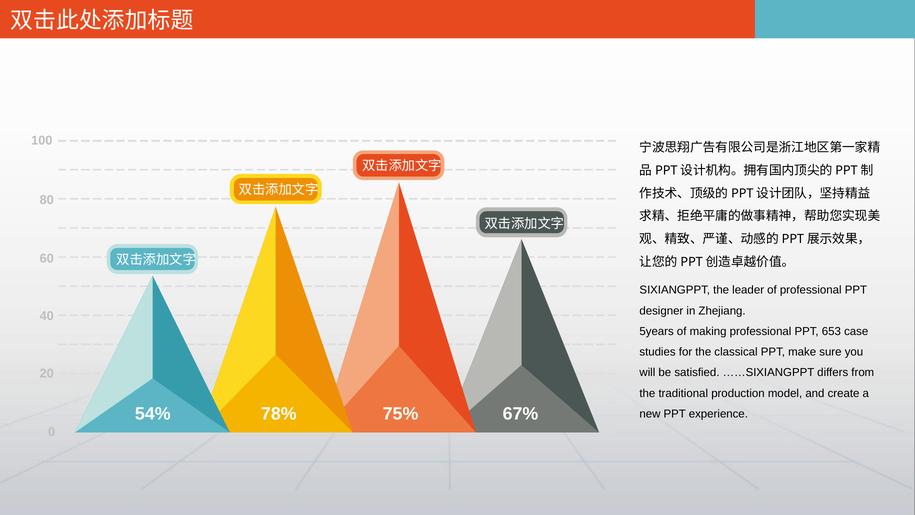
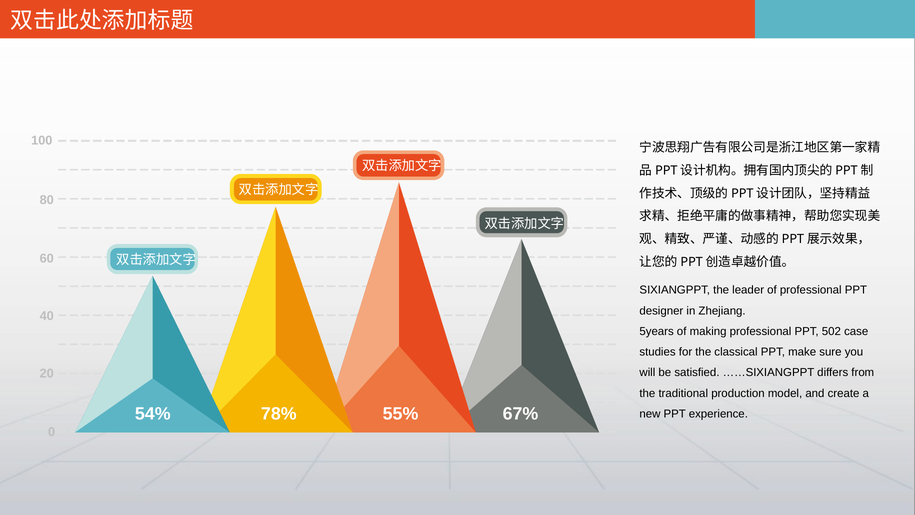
653: 653 -> 502 (831, 331)
75%: 75% -> 55% (401, 413)
